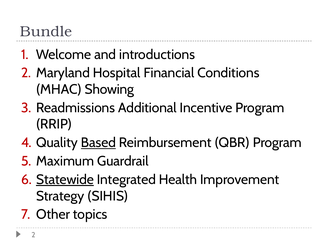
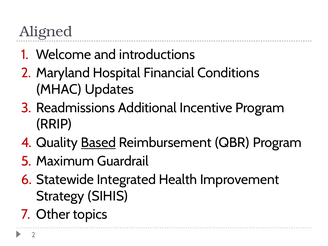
Bundle: Bundle -> Aligned (46, 32)
Showing: Showing -> Updates (109, 89)
Statewide underline: present -> none (65, 180)
